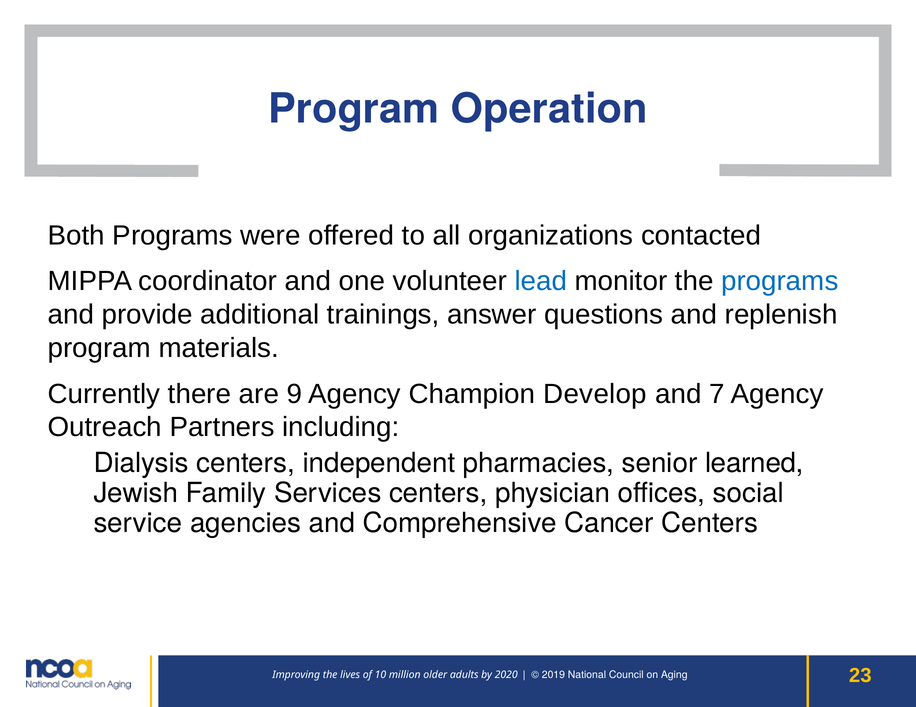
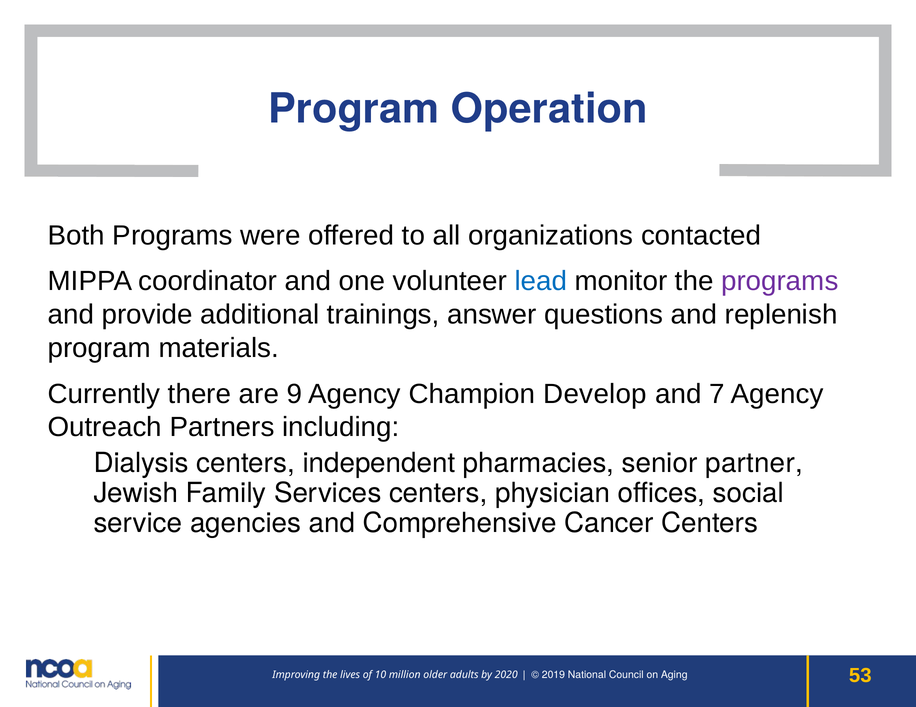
programs colour: blue -> purple (780, 282)
learned: learned -> partner (754, 464)
23: 23 -> 53 (860, 676)
